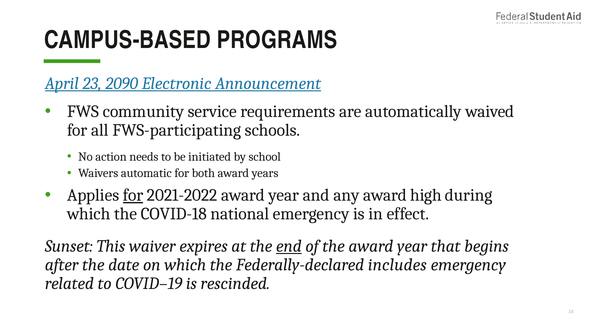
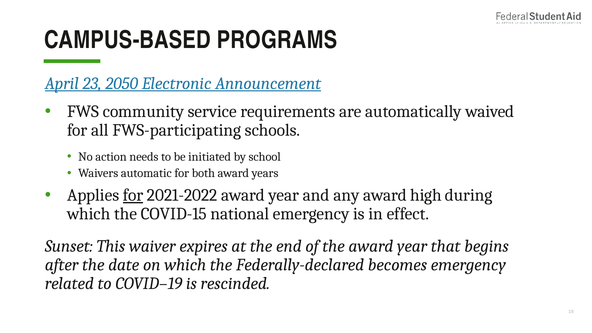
2090: 2090 -> 2050 (122, 83)
COVID-18: COVID-18 -> COVID-15 (174, 214)
end underline: present -> none (289, 246)
includes: includes -> becomes (397, 265)
